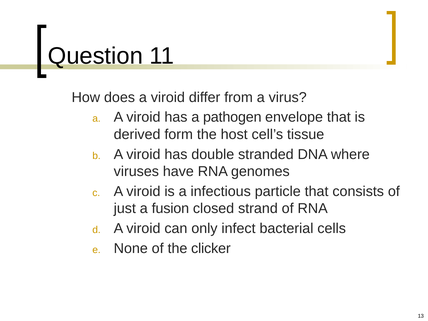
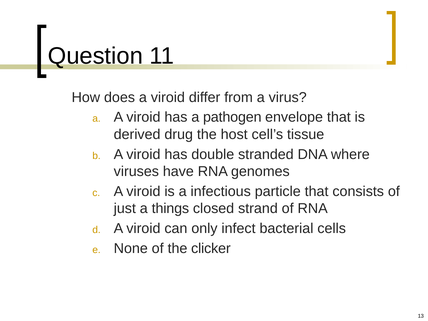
form: form -> drug (179, 134)
fusion: fusion -> things (170, 209)
